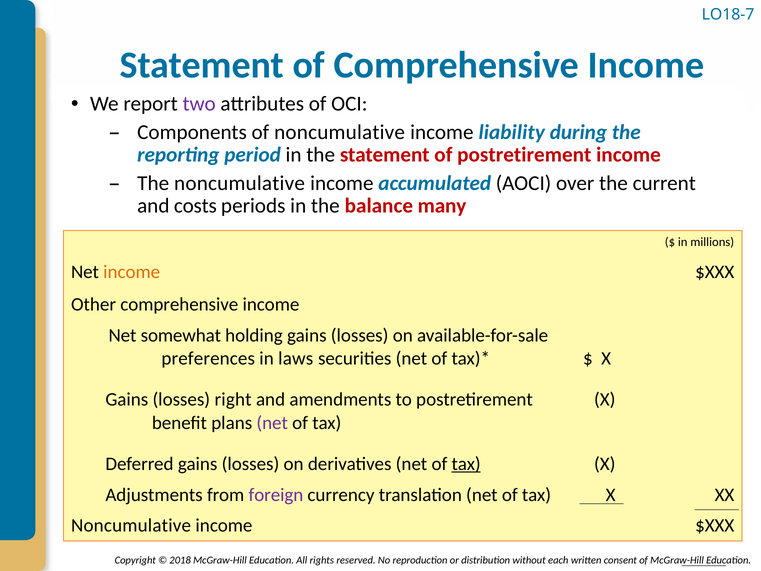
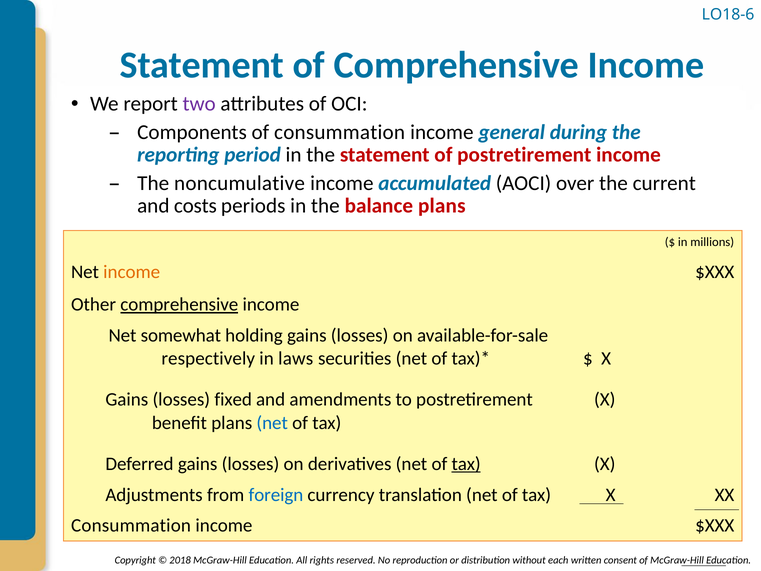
LO18-7: LO18-7 -> LO18-6 (728, 15)
of noncumulative: noncumulative -> consummation (340, 132)
liability: liability -> general (512, 132)
balance many: many -> plans (442, 206)
comprehensive underline: none -> present (179, 304)
preferences: preferences -> respectively (208, 358)
right: right -> fixed (233, 400)
net colour: purple -> blue (272, 423)
foreign colour: purple -> blue (276, 495)
Noncumulative: Noncumulative -> Consummation (131, 525)
